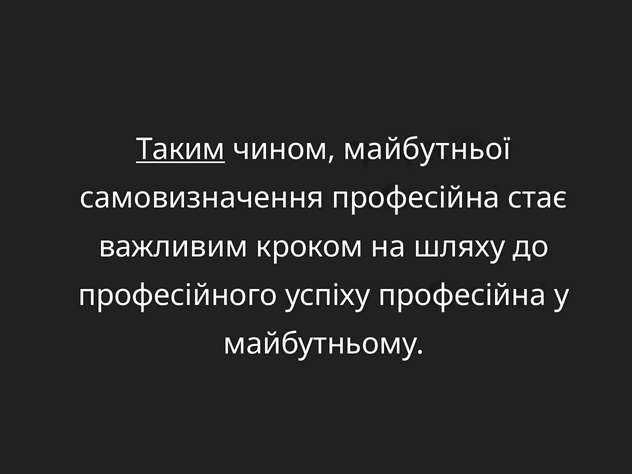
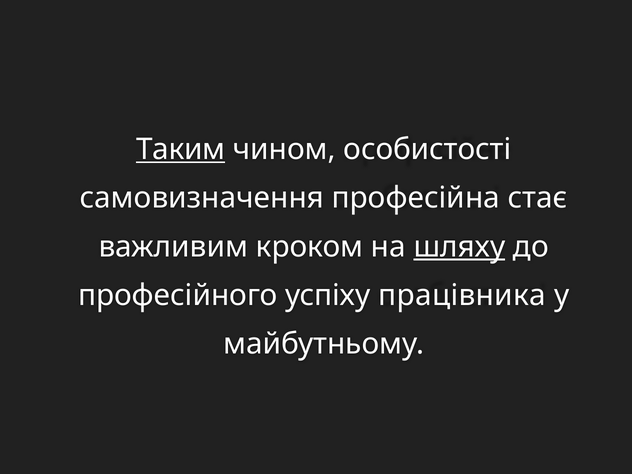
майбутньої: майбутньої -> особистості (427, 149)
шляху underline: none -> present (459, 247)
успіху професійна: професійна -> працівника (462, 295)
